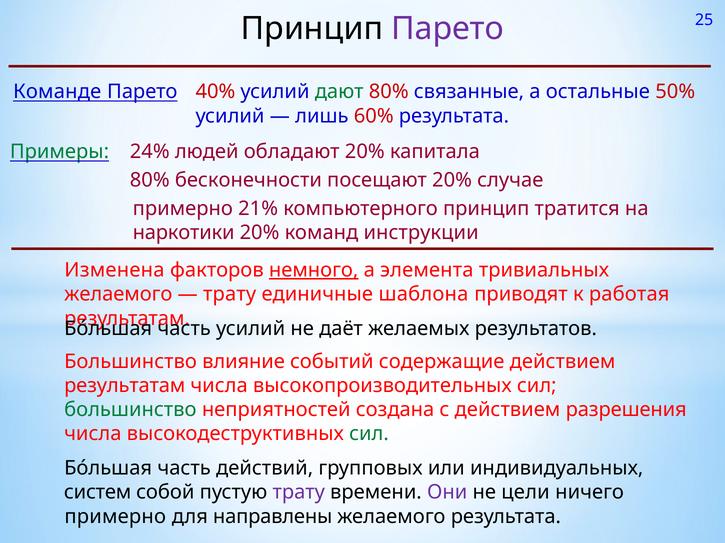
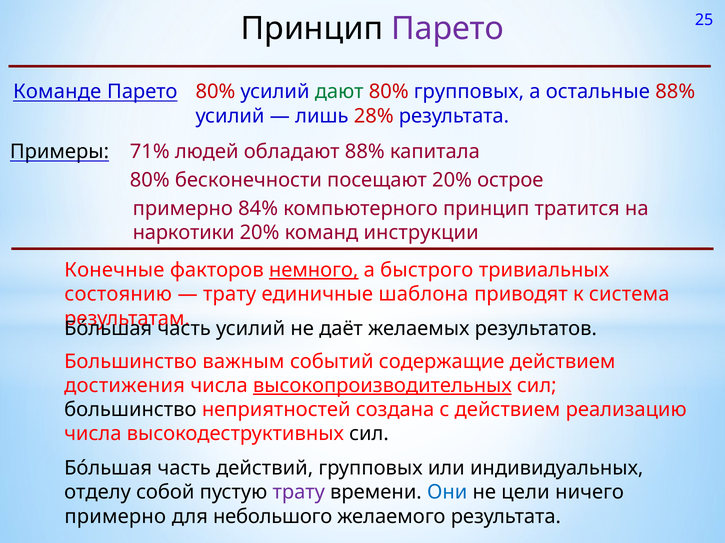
40%: 40% -> 80% (215, 92)
80% связанные: связанные -> групповых (469, 92)
остальные 50%: 50% -> 88% (675, 92)
60%: 60% -> 28% (374, 116)
Примеры colour: green -> black (59, 152)
24%: 24% -> 71% (150, 152)
обладают 20%: 20% -> 88% (365, 152)
случае: случае -> острое (510, 180)
21%: 21% -> 84% (258, 209)
Изменена: Изменена -> Конечные (114, 270)
элемента: элемента -> быстрого (427, 270)
желаемого: желаемого -> состоянию (118, 295)
работая: работая -> система (629, 295)
влияние: влияние -> важным (243, 362)
результатам: результатам -> достижения (125, 386)
высокопроизводительных underline: none -> present (382, 386)
большинство colour: green -> black (130, 410)
разрешения: разрешения -> реализацию (626, 410)
сил colour: green -> black (369, 434)
систем: систем -> отделу (98, 493)
Они colour: purple -> blue (447, 493)
направлены: направлены -> небольшого (273, 517)
